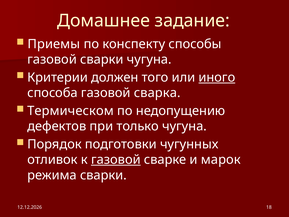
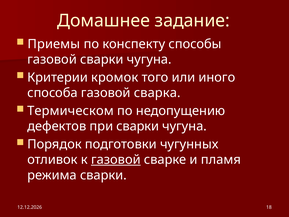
должен: должен -> кромок (115, 77)
иного underline: present -> none (217, 77)
при только: только -> сварки (138, 126)
марок: марок -> пламя (221, 160)
